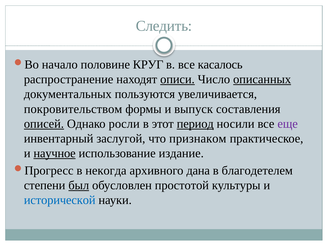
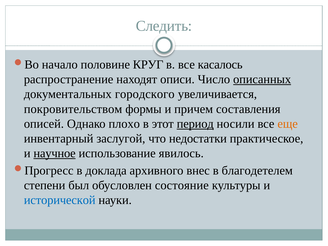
описи underline: present -> none (177, 79)
пользуются: пользуются -> городского (145, 94)
выпуск: выпуск -> причем (194, 109)
описей underline: present -> none (44, 124)
росли: росли -> плохо (124, 124)
еще colour: purple -> orange (288, 124)
признаком: признаком -> недостатки (198, 139)
издание: издание -> явилось (181, 153)
некогда: некогда -> доклада (106, 171)
дана: дана -> внес (198, 171)
был underline: present -> none (79, 185)
простотой: простотой -> состояние (182, 185)
